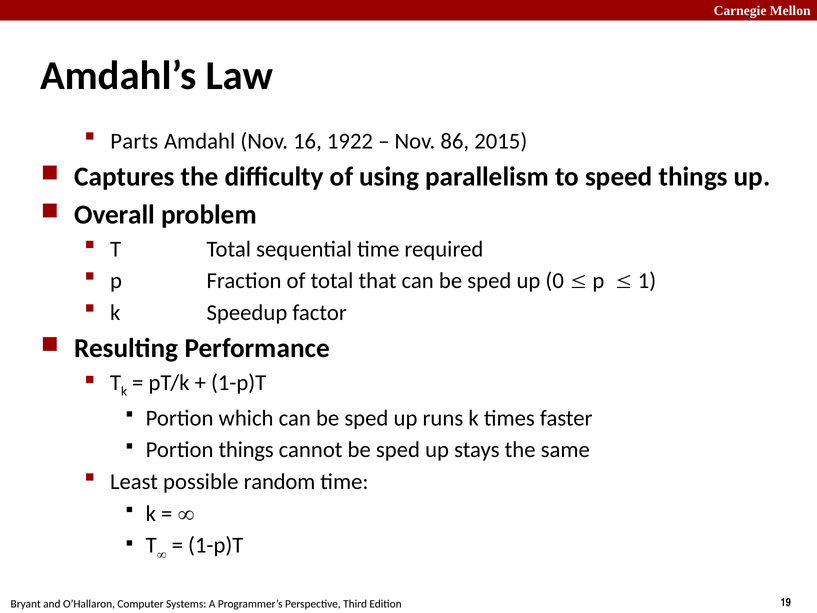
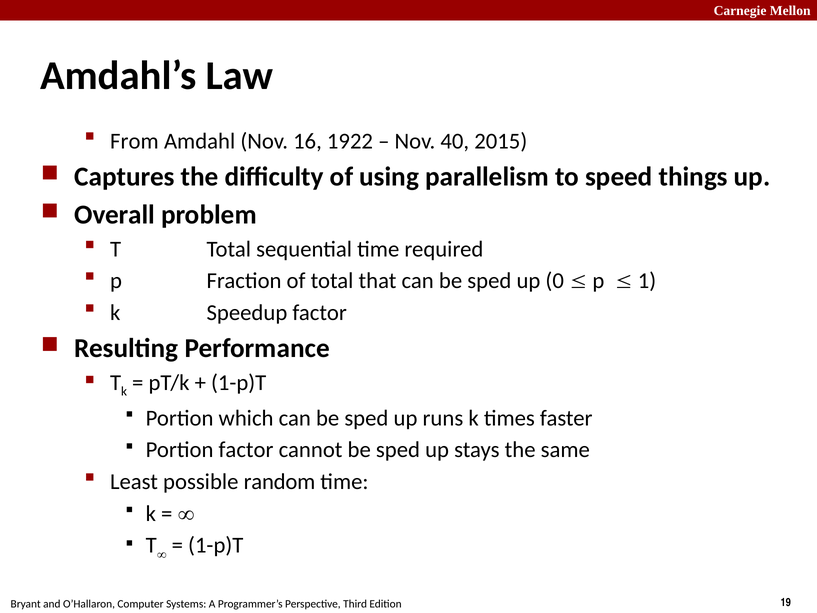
Parts: Parts -> From (134, 141)
86: 86 -> 40 (455, 141)
Portion things: things -> factor (246, 450)
